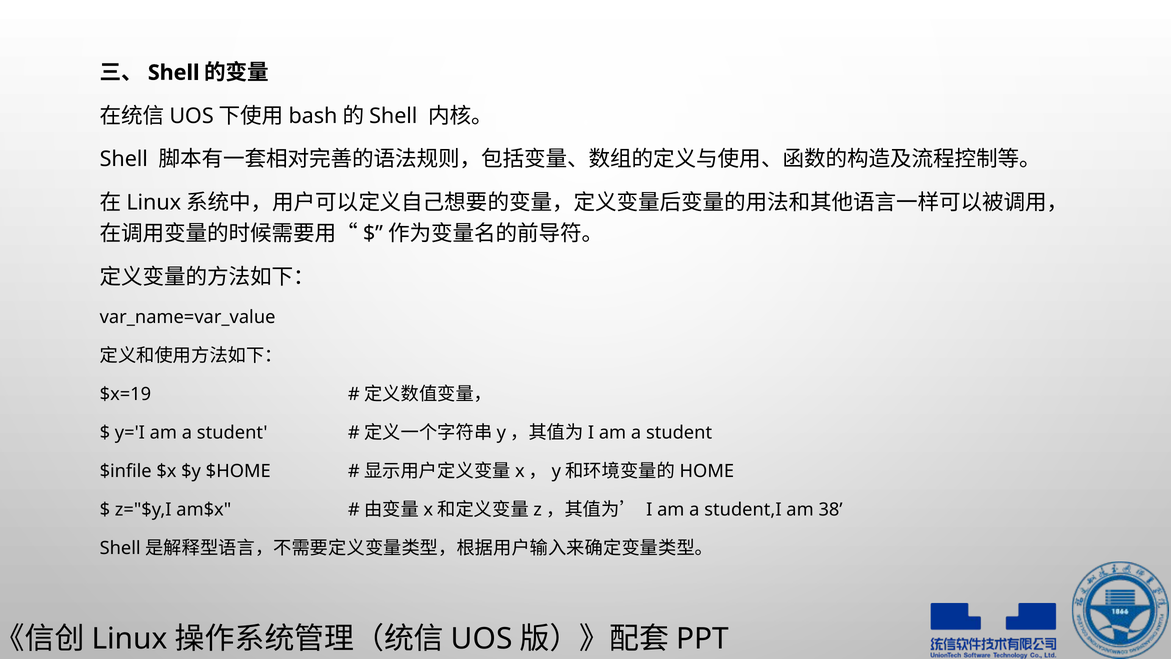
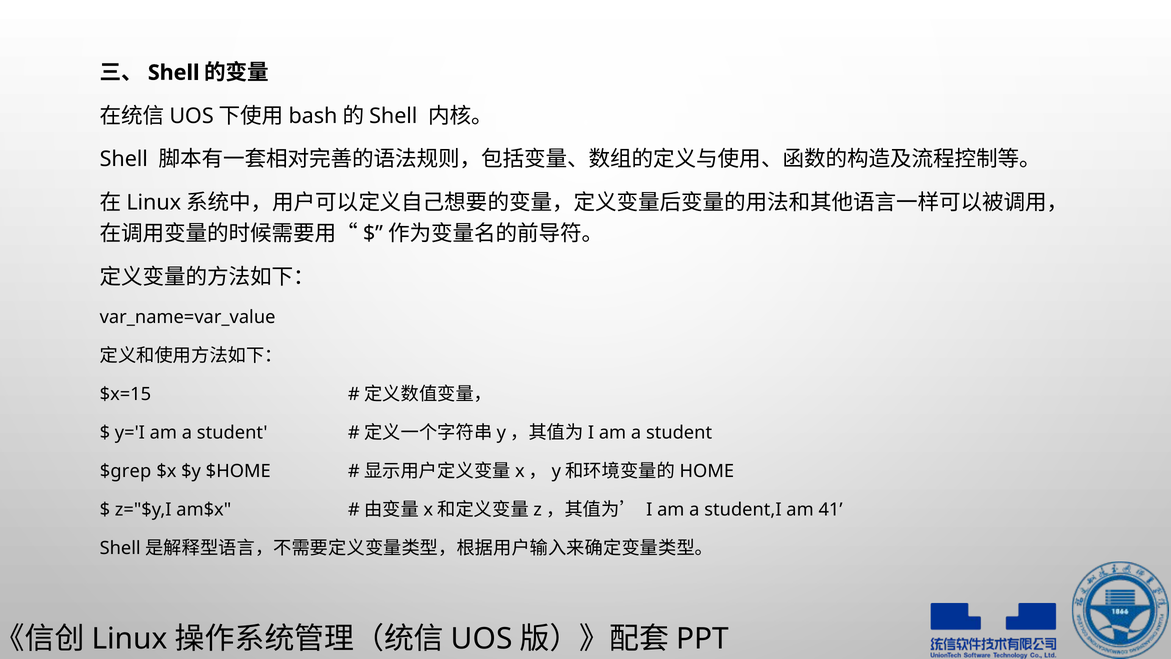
$x=19: $x=19 -> $x=15 (125, 394)
$infile: $infile -> $grep (126, 471)
38: 38 -> 41 (831, 510)
